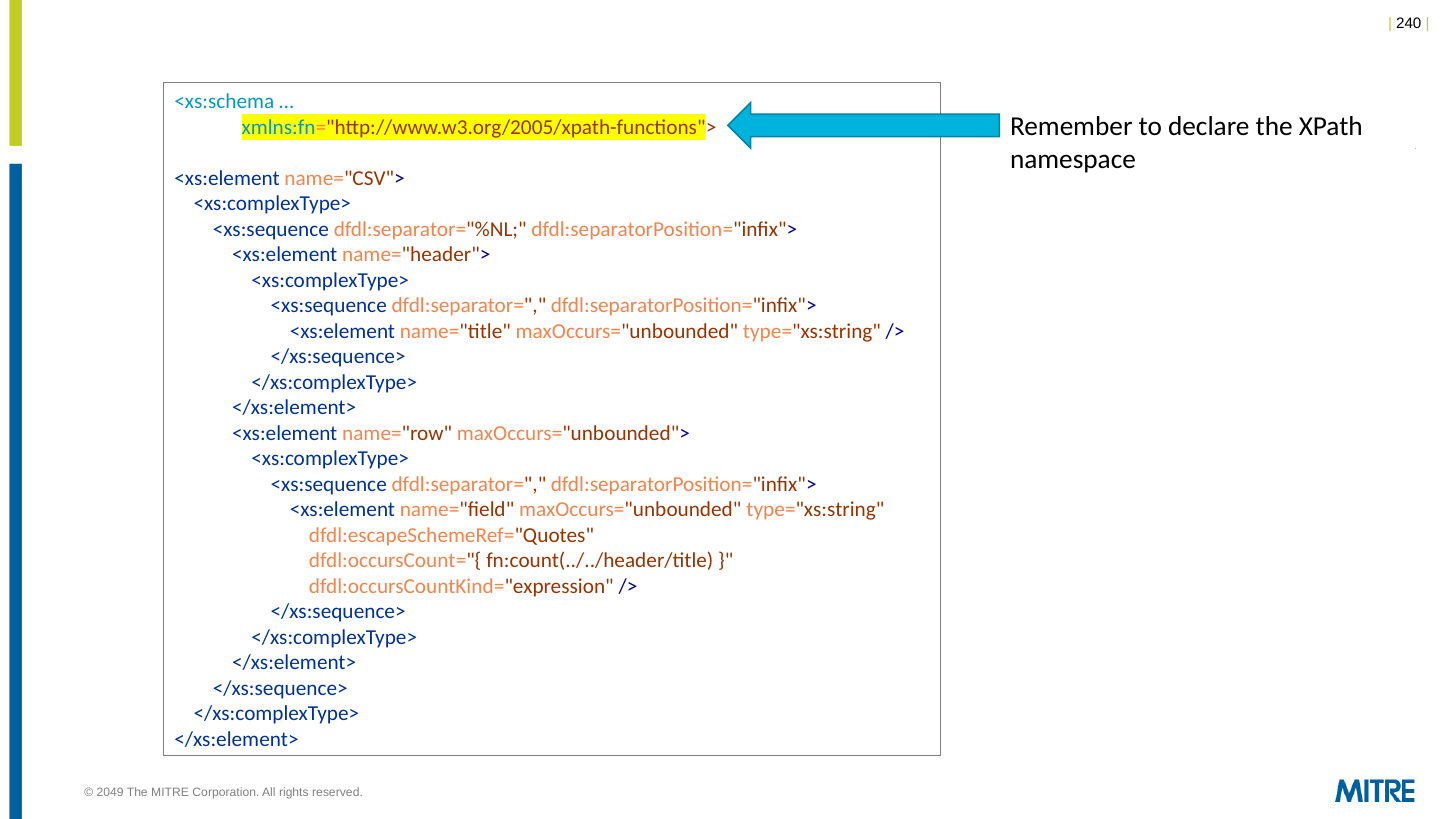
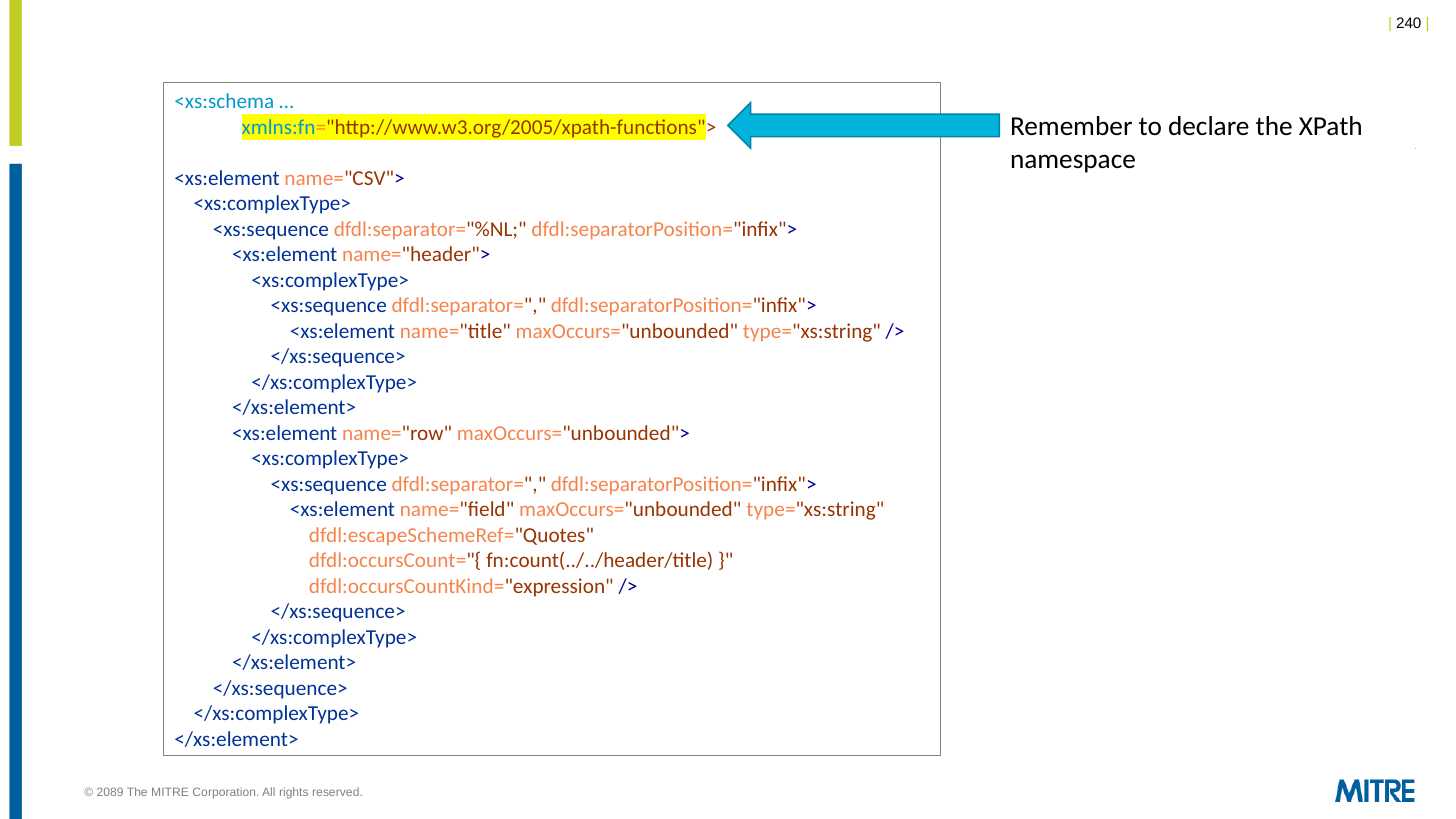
2049: 2049 -> 2089 (110, 792)
